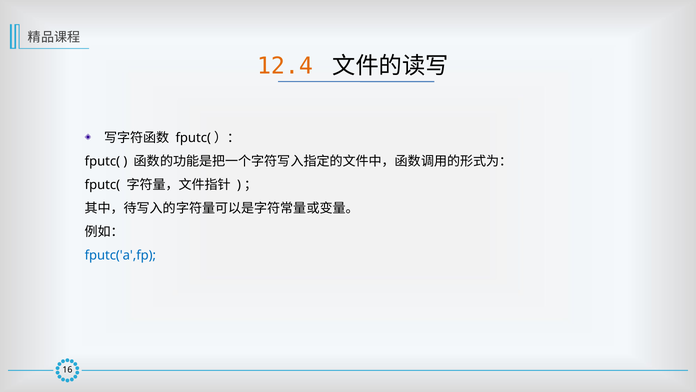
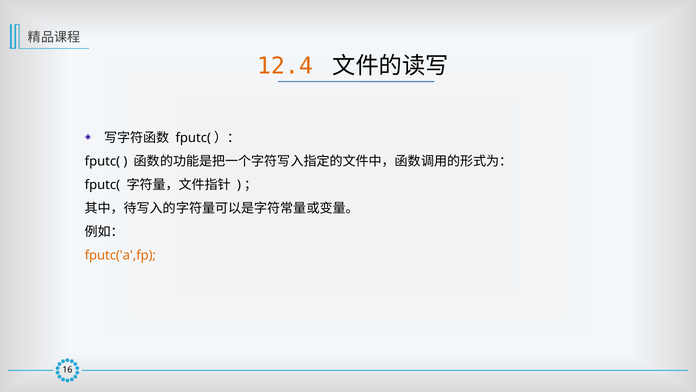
fputc('a',fp colour: blue -> orange (120, 255)
